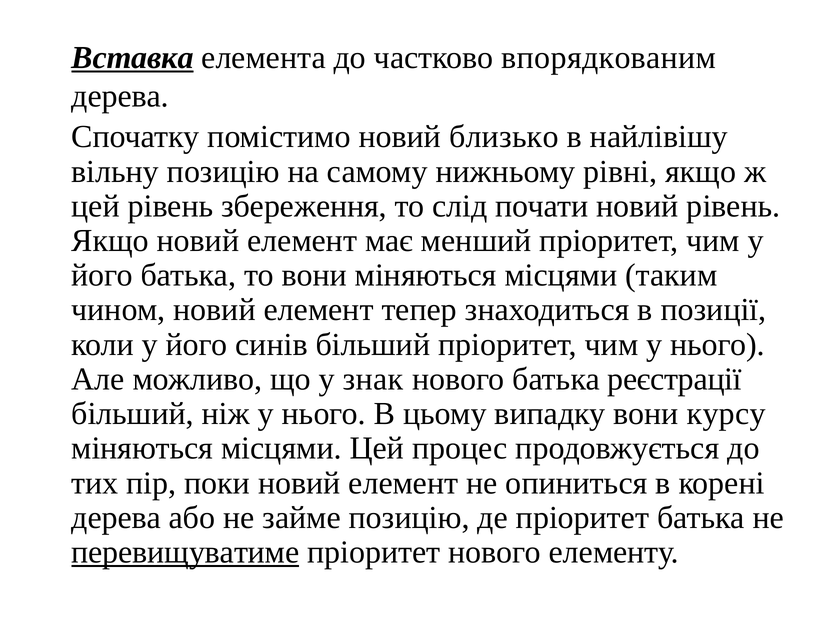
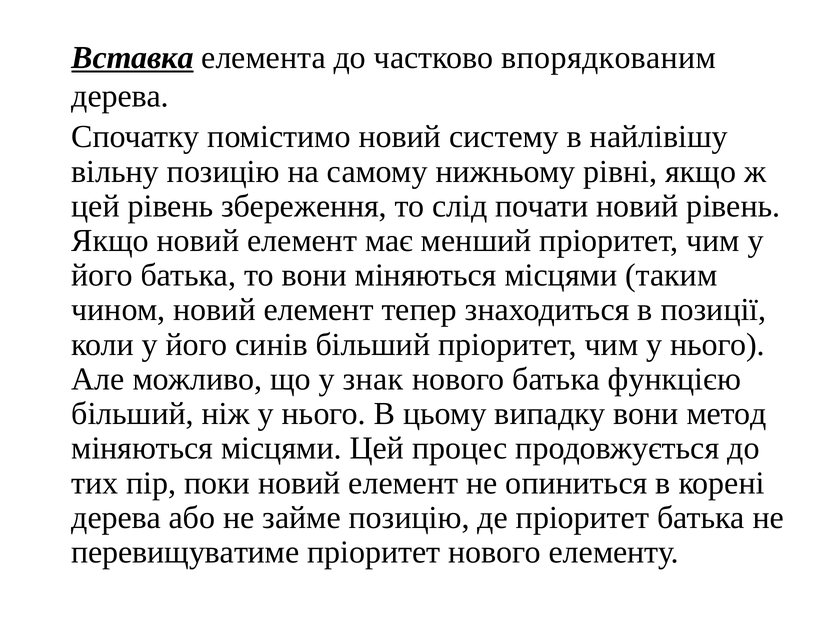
близько: близько -> систему (504, 137)
реєстрації: реєстрації -> функцією (674, 379)
курсу: курсу -> метод (726, 414)
перевищуватиме underline: present -> none (185, 552)
